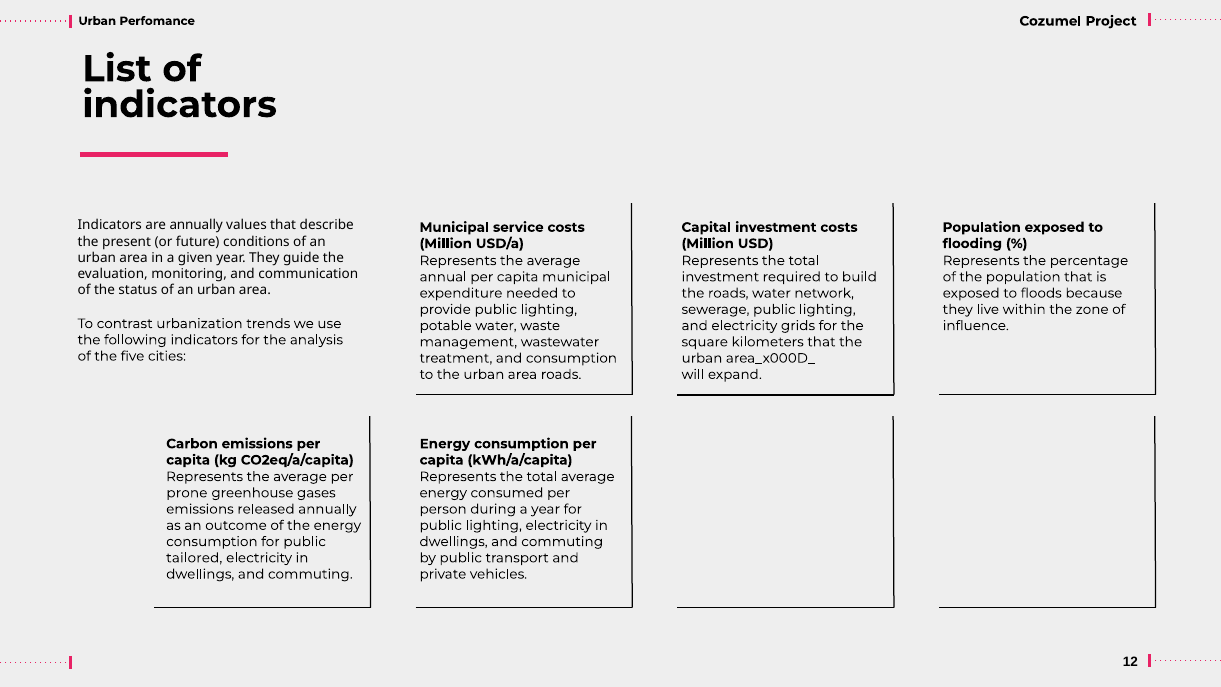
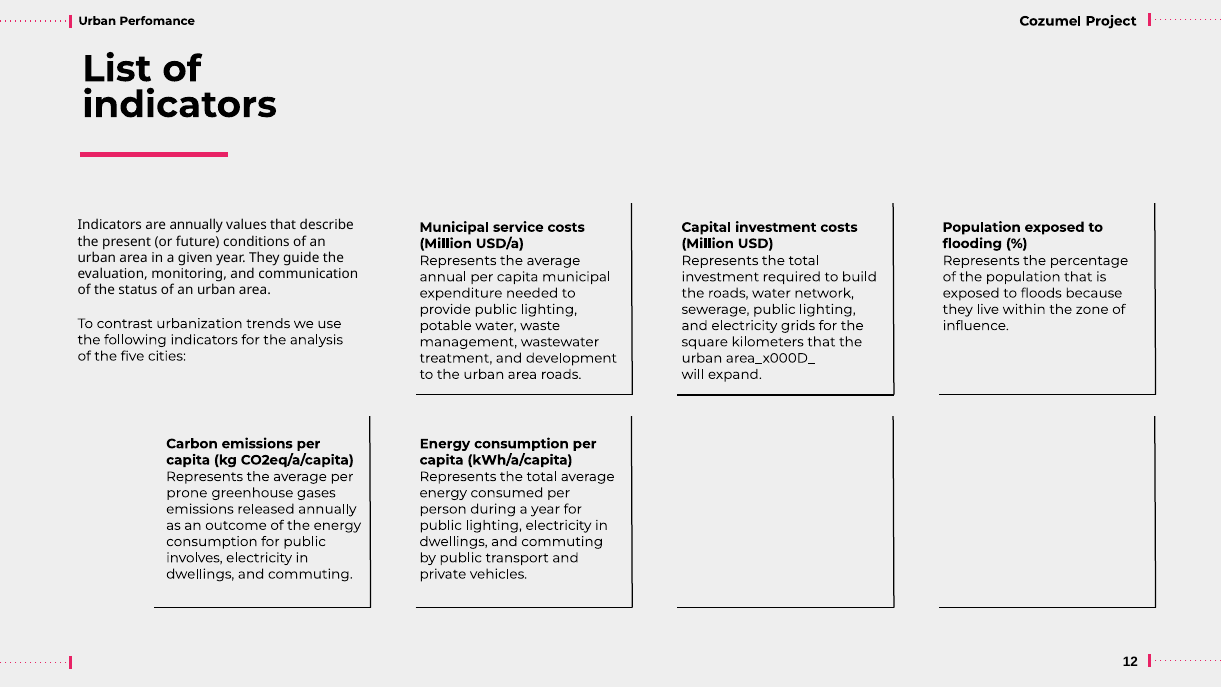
and consumption: consumption -> development (571, 358)
tailored: tailored -> involves (194, 558)
